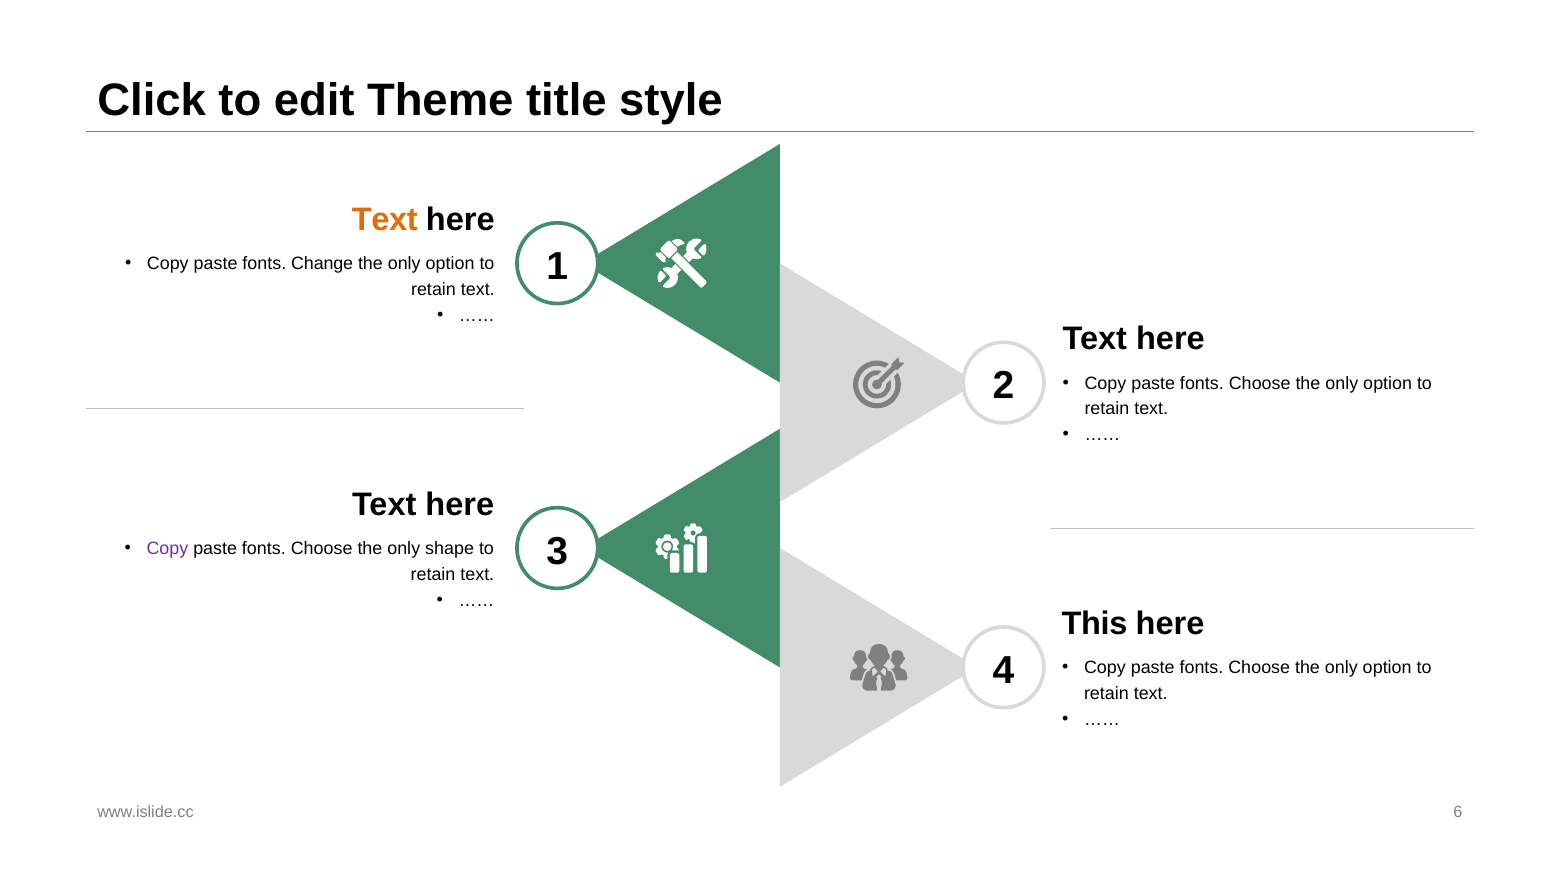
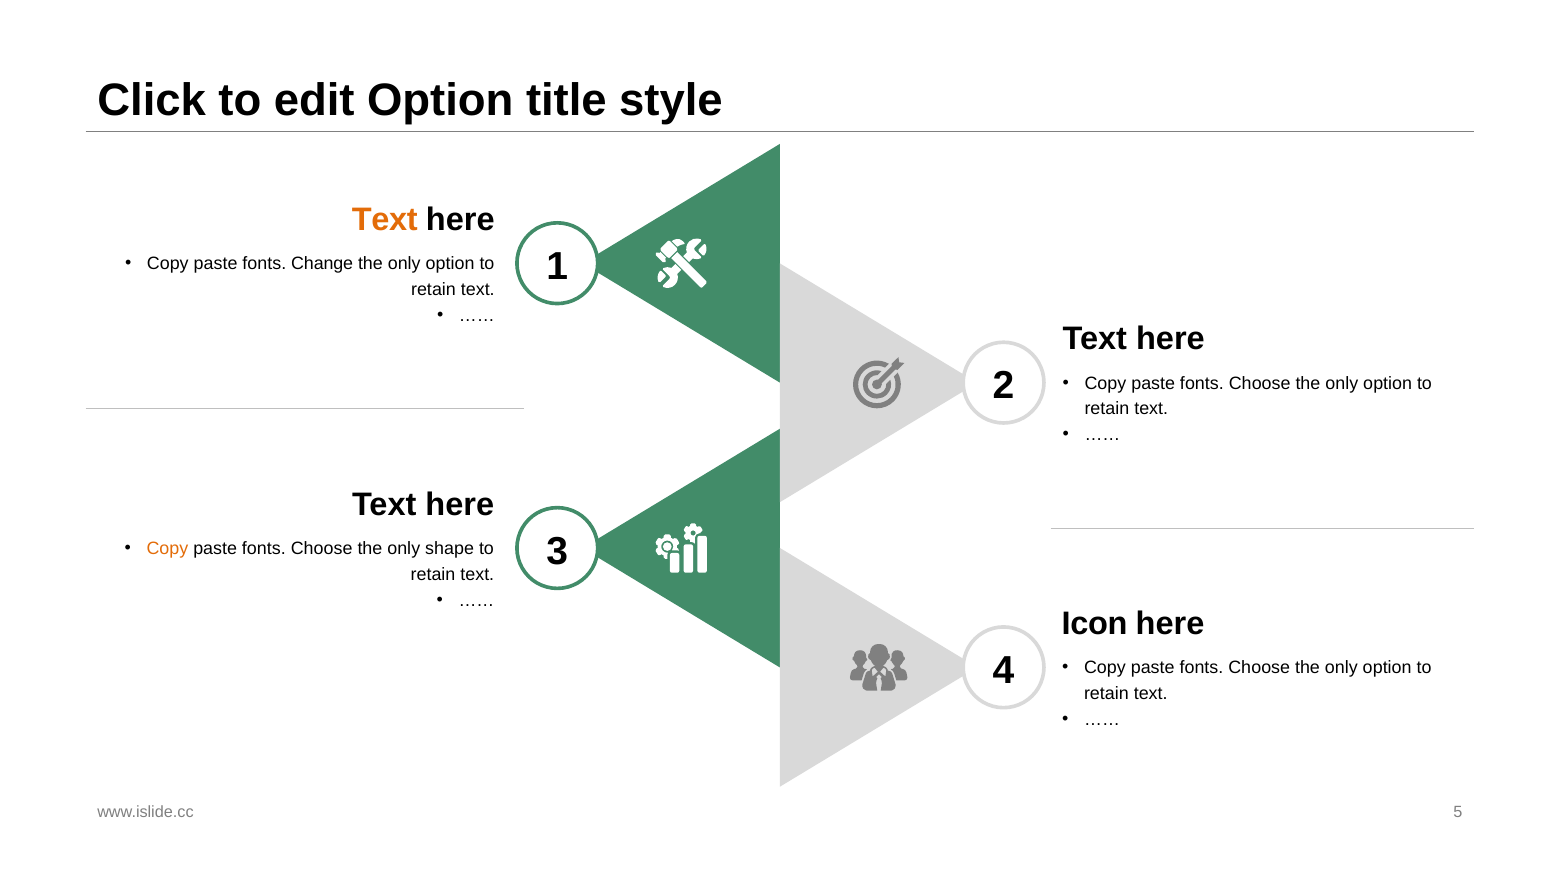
edit Theme: Theme -> Option (440, 101)
Copy colour: purple -> orange (167, 549)
This: This -> Icon (1095, 624)
6: 6 -> 5 (1458, 813)
